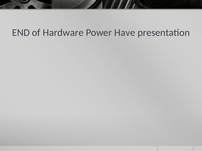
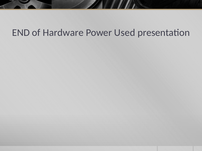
Have: Have -> Used (125, 33)
